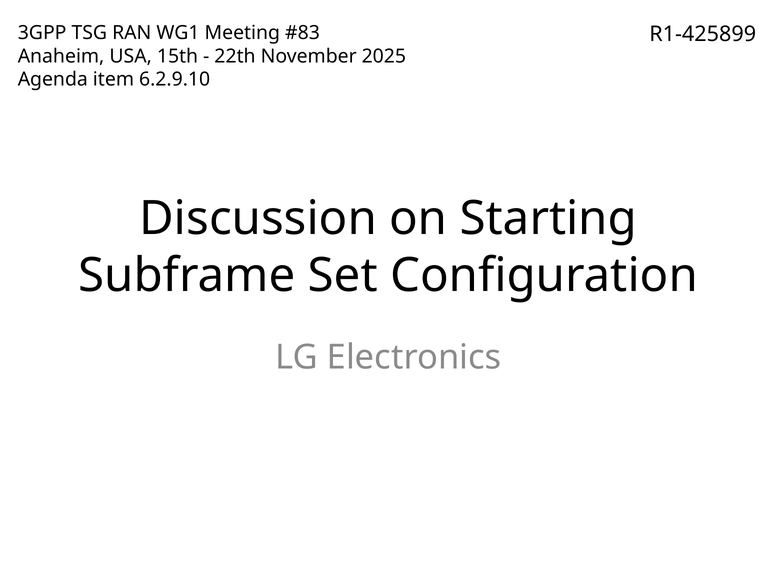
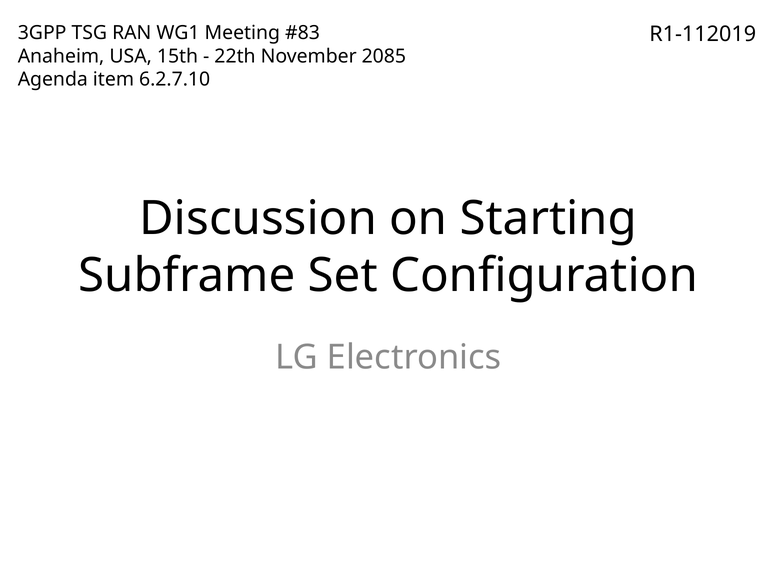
R1-425899: R1-425899 -> R1-112019 (703, 34)
2025: 2025 -> 2085 (384, 56)
6.2.9.10: 6.2.9.10 -> 6.2.7.10 (175, 79)
